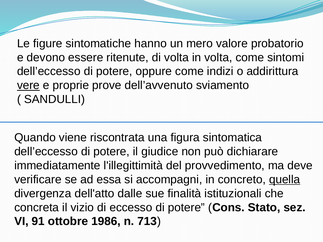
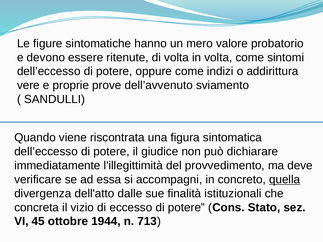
vere underline: present -> none (28, 85)
91: 91 -> 45 (38, 222)
1986: 1986 -> 1944 (106, 222)
